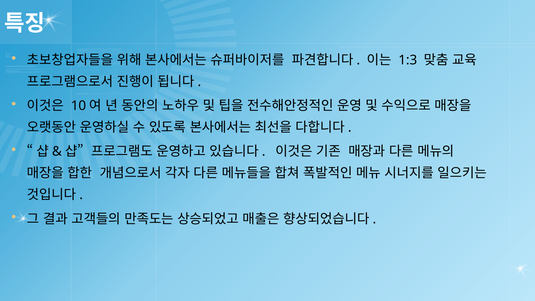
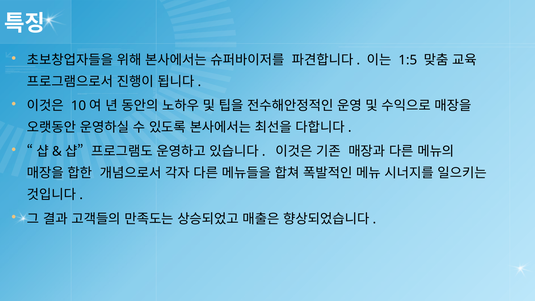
1:3: 1:3 -> 1:5 (408, 60)
